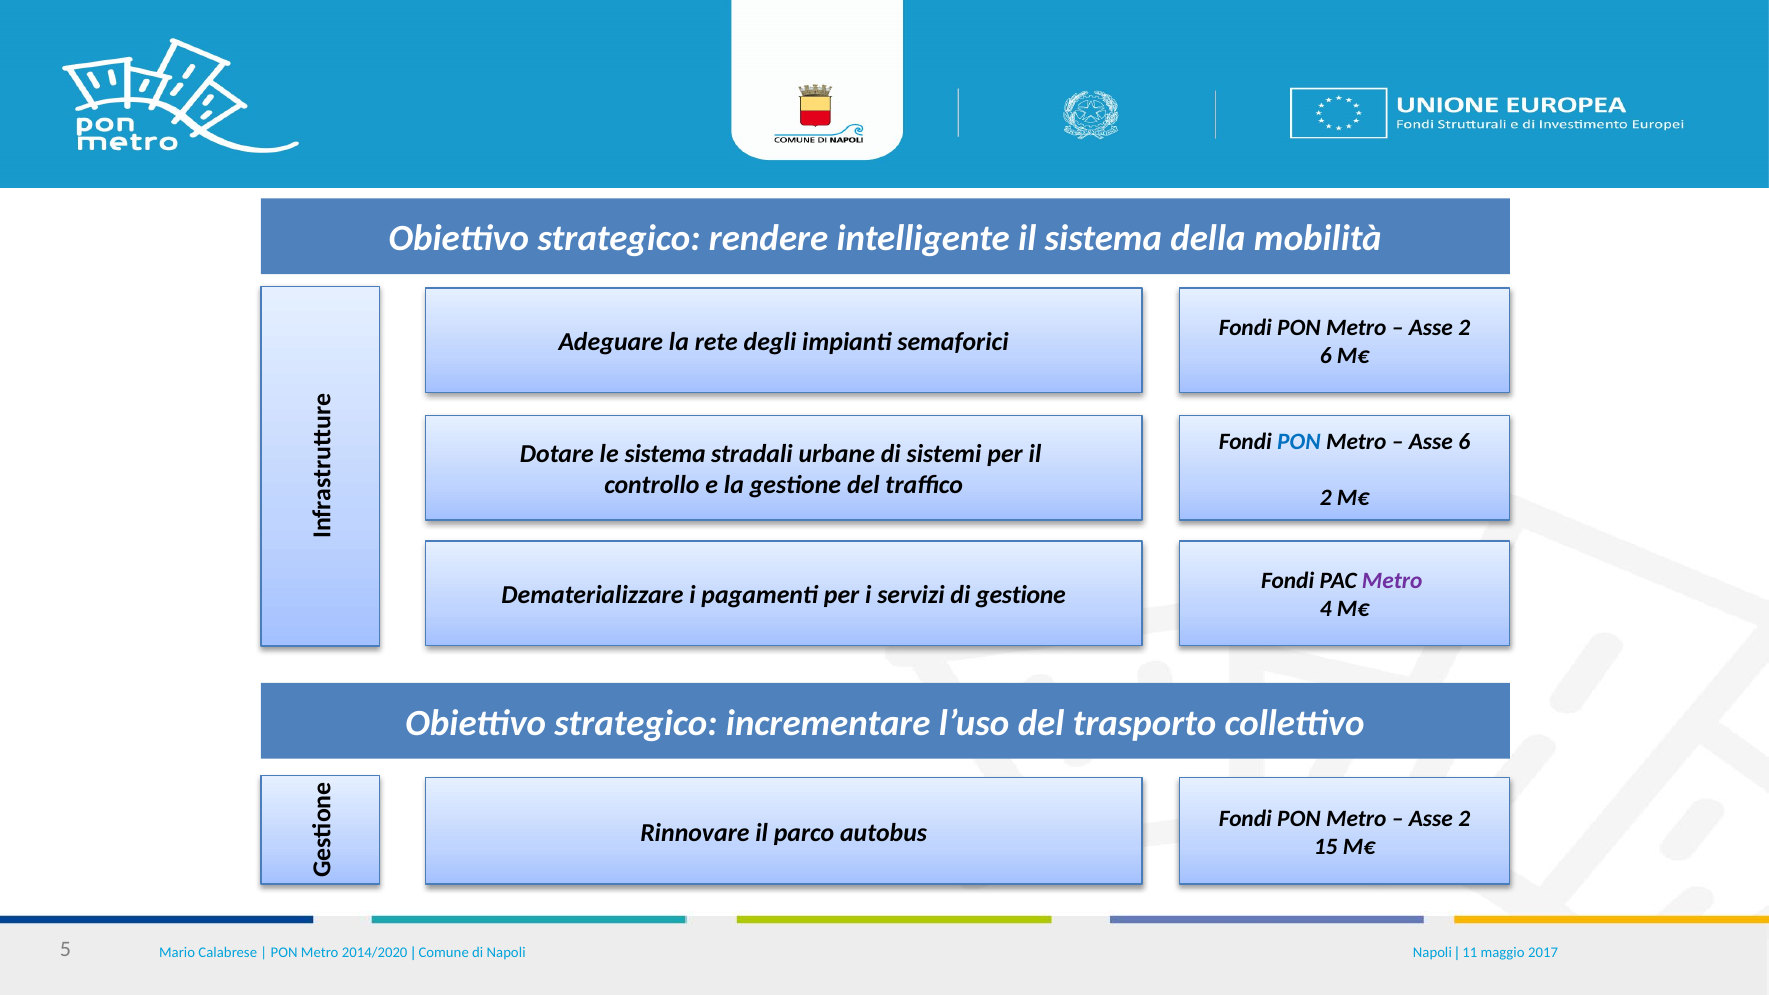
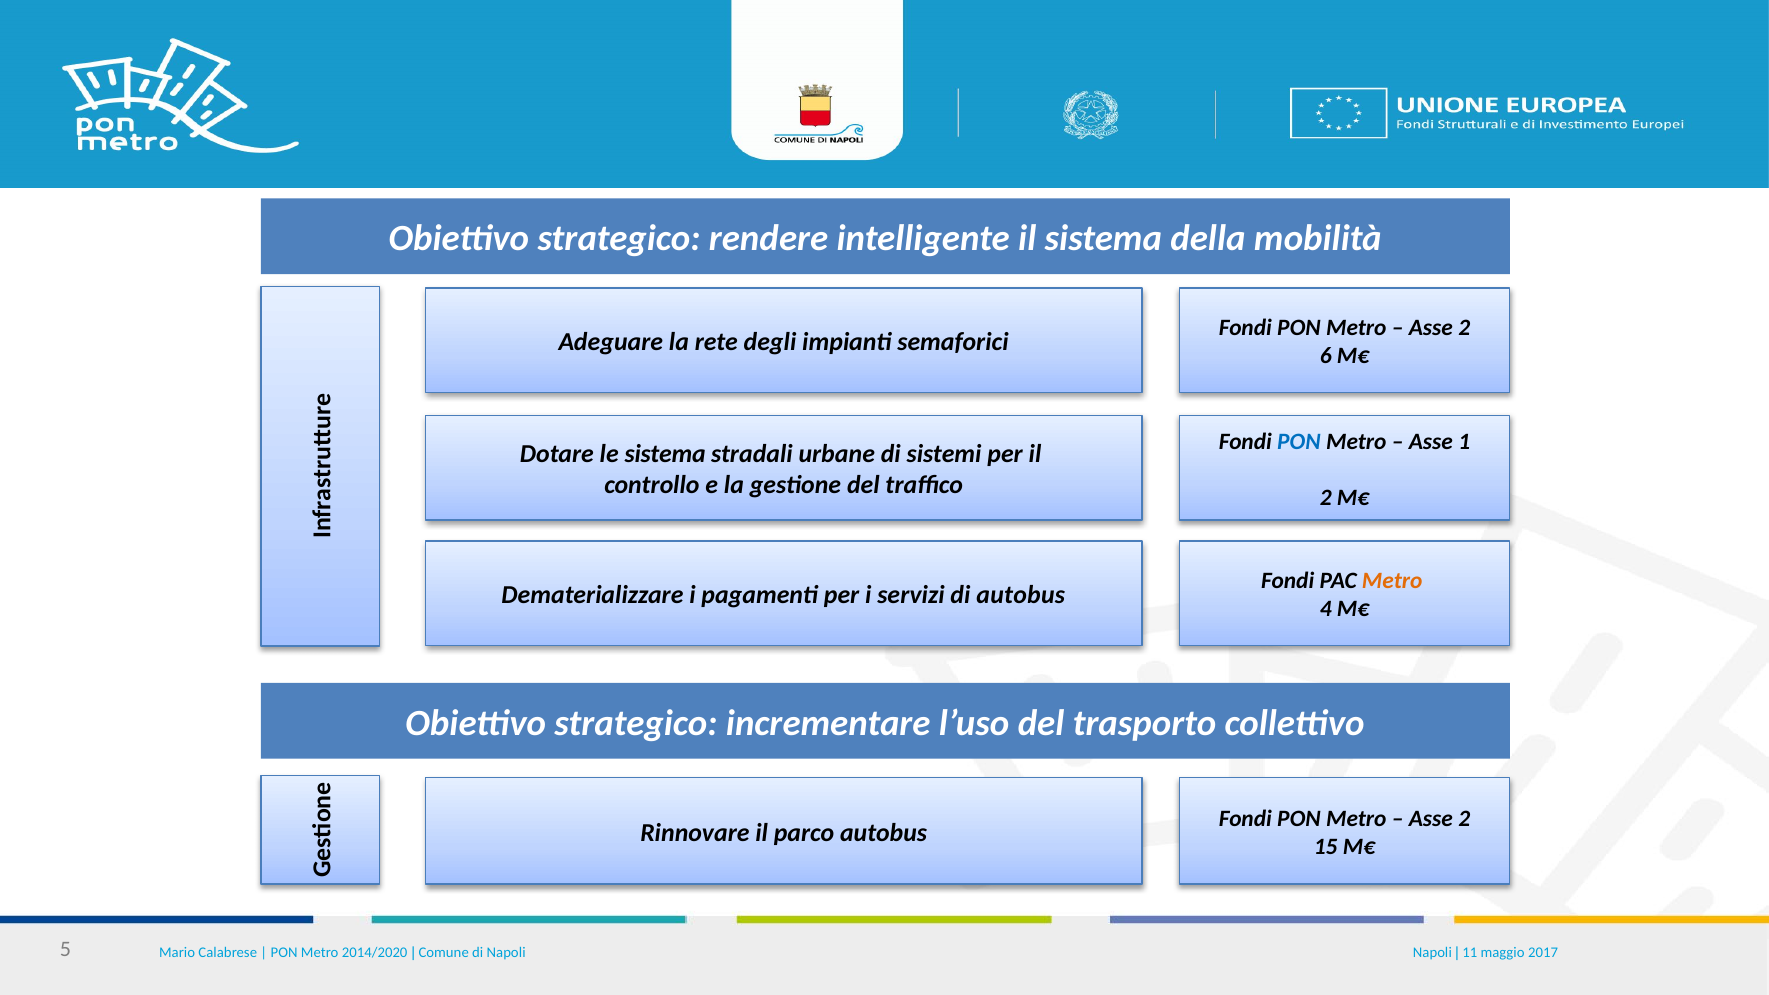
Asse 6: 6 -> 1 (1464, 441)
Metro colour: purple -> orange (1392, 581)
di gestione: gestione -> autobus (1021, 595)
